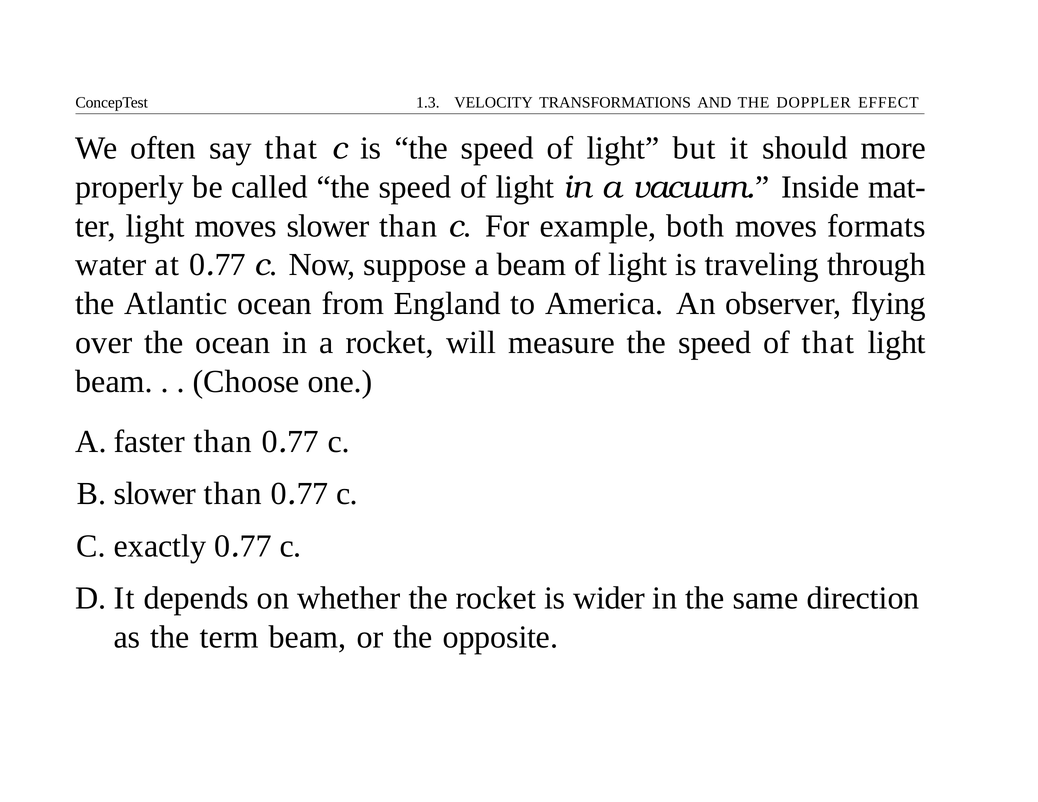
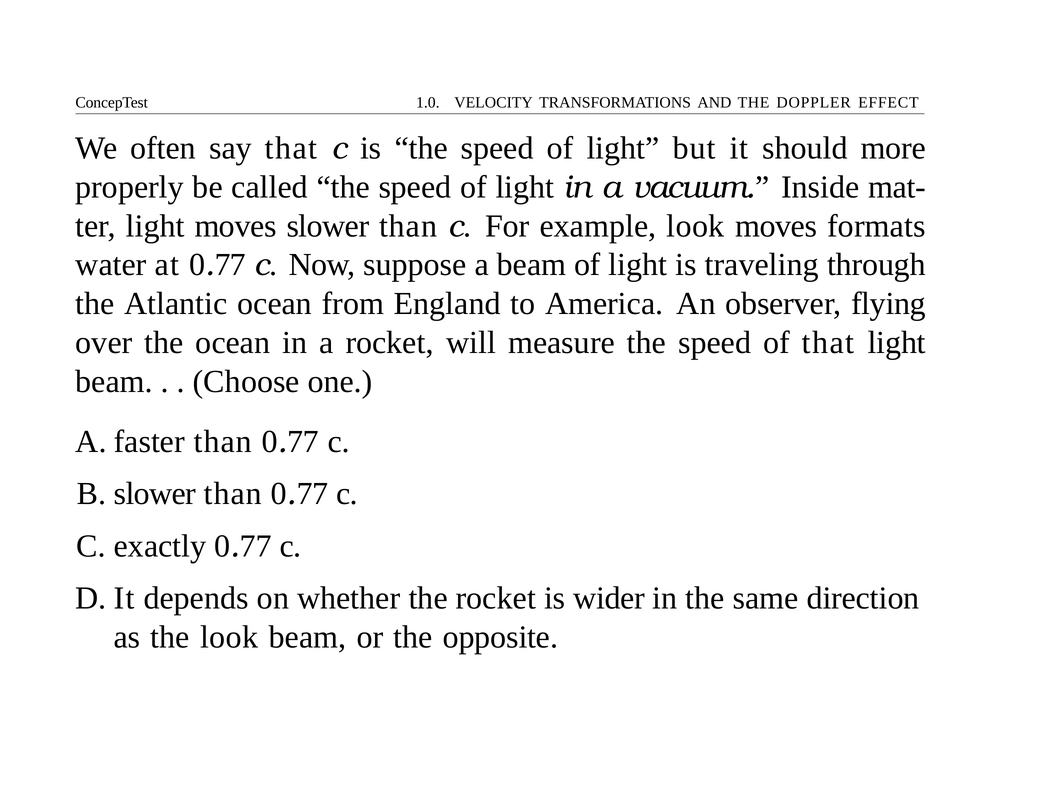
1.3: 1.3 -> 1.0 (428, 102)
example both: both -> look (695, 226)
the term: term -> look (229, 637)
